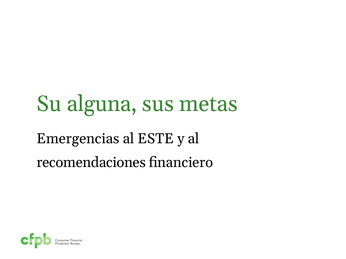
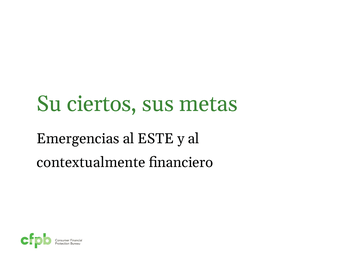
alguna: alguna -> ciertos (102, 104)
recomendaciones: recomendaciones -> contextualmente (91, 163)
